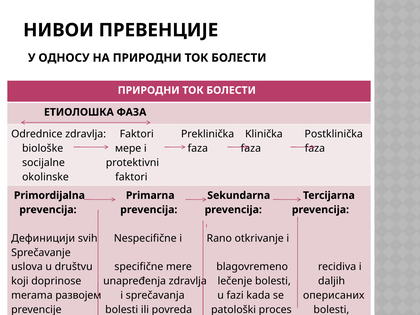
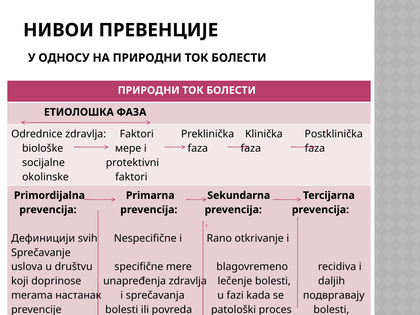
развојем: развојем -> настанак (78, 295)
оперисаних: оперисаних -> подвргавају (334, 295)
